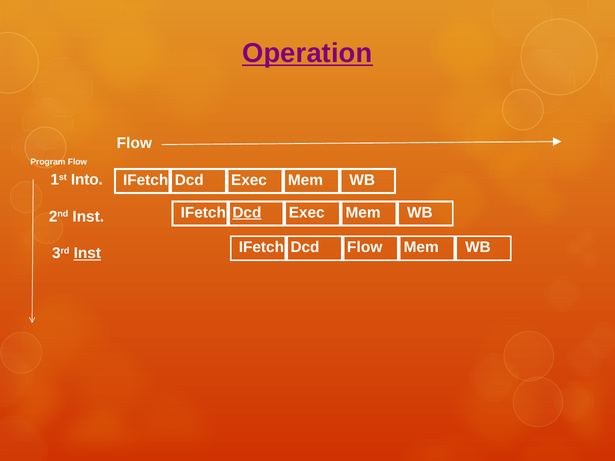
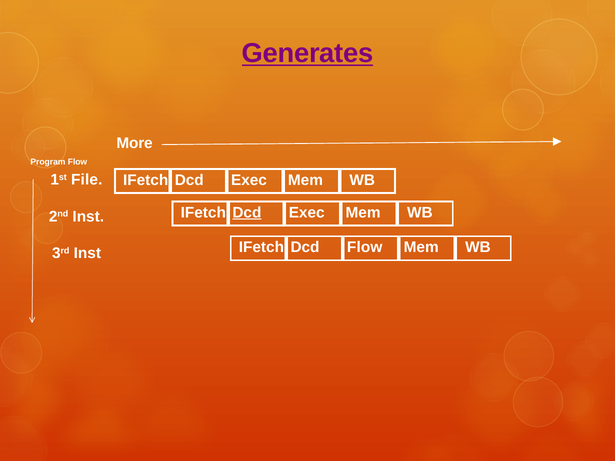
Operation: Operation -> Generates (308, 53)
Flow: Flow -> More (135, 143)
Into: Into -> File (87, 180)
Inst underline: present -> none (87, 253)
